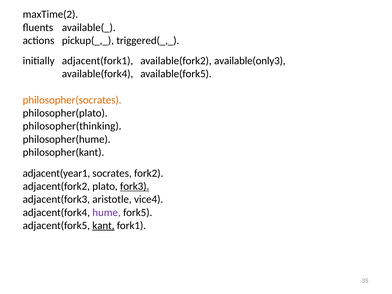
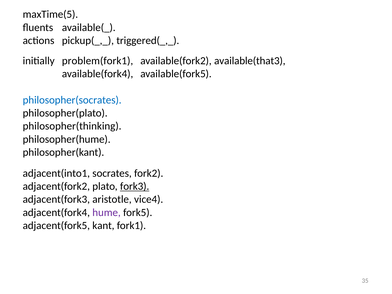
maxTime(2: maxTime(2 -> maxTime(5 (50, 14)
adjacent(fork1: adjacent(fork1 -> problem(fork1 (98, 61)
available(only3: available(only3 -> available(that3 (250, 61)
philosopher(socrates colour: orange -> blue (72, 100)
adjacent(year1: adjacent(year1 -> adjacent(into1 (56, 173)
kant underline: present -> none (103, 225)
